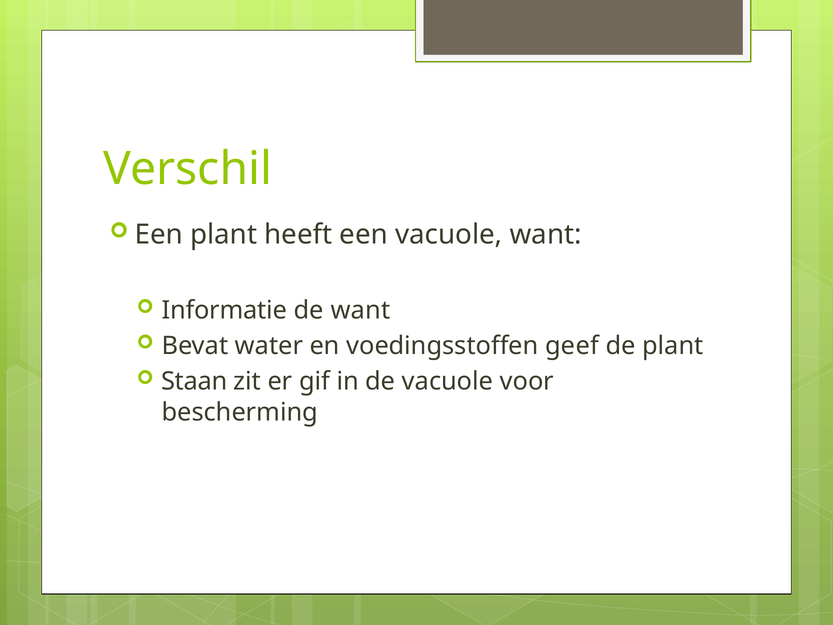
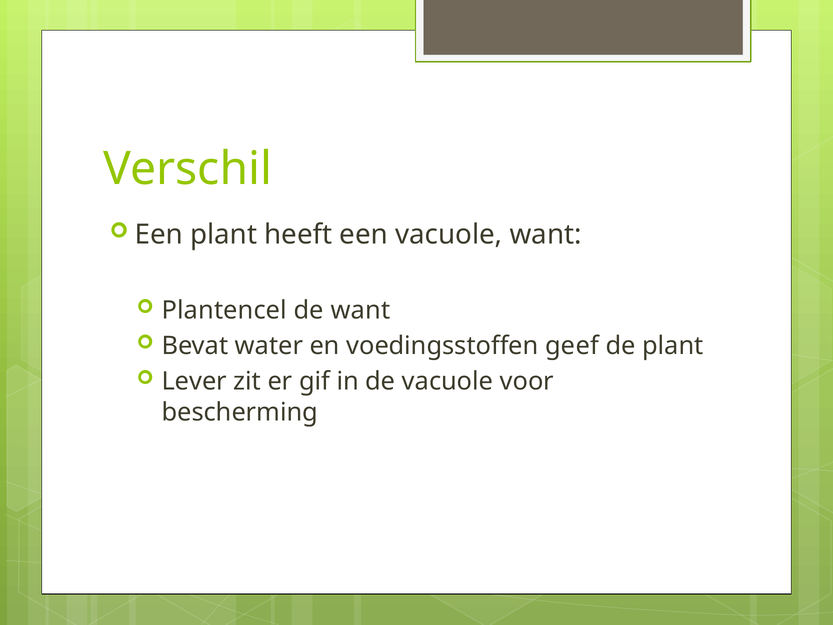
Informatie: Informatie -> Plantencel (224, 310)
Staan: Staan -> Lever (194, 381)
